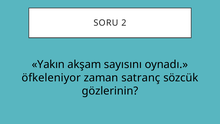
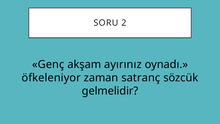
Yakın: Yakın -> Genç (48, 64)
sayısını: sayısını -> ayırınız (123, 64)
gözlerinin: gözlerinin -> gelmelidir (110, 91)
